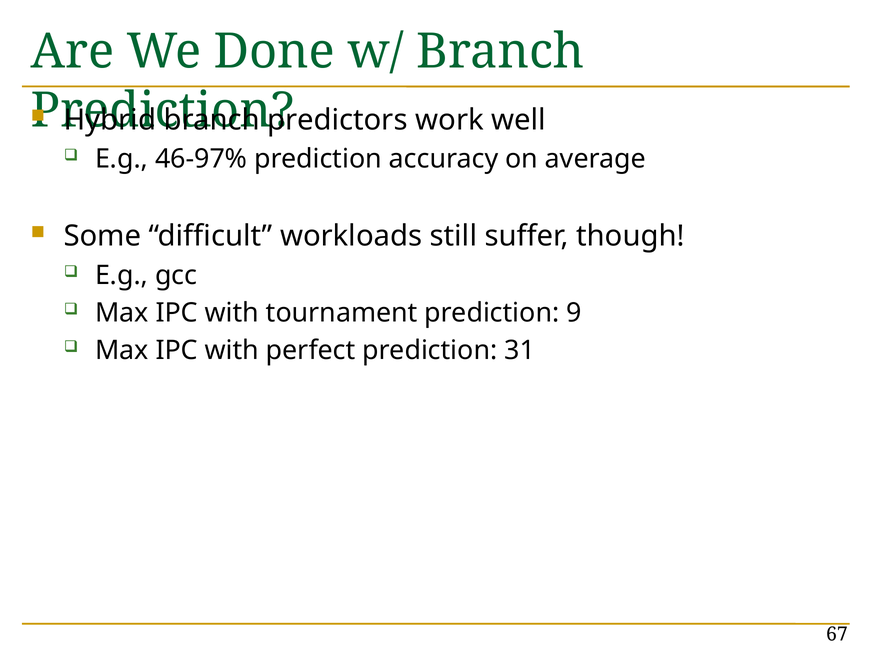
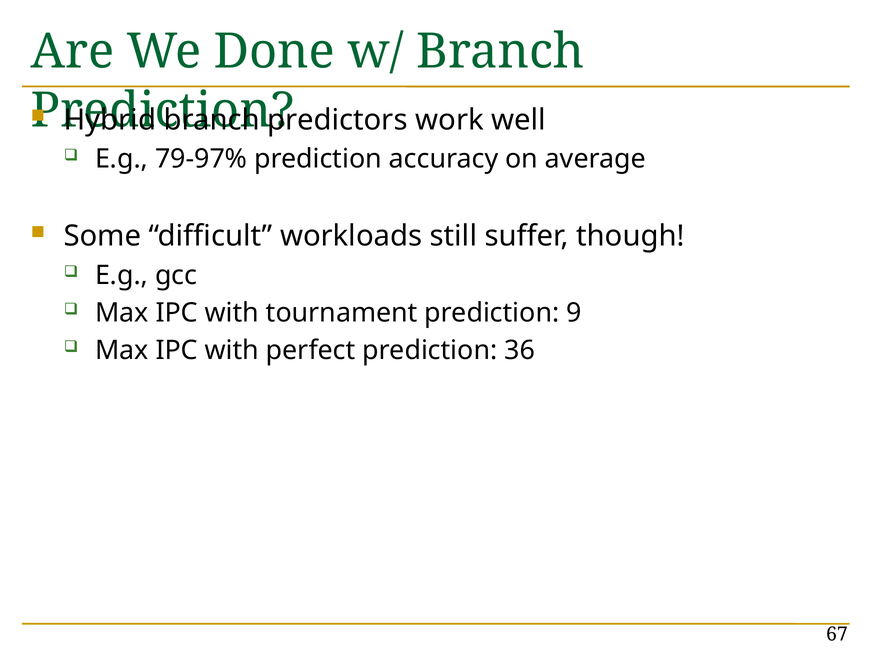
46-97%: 46-97% -> 79-97% (201, 159)
31: 31 -> 36 (520, 350)
